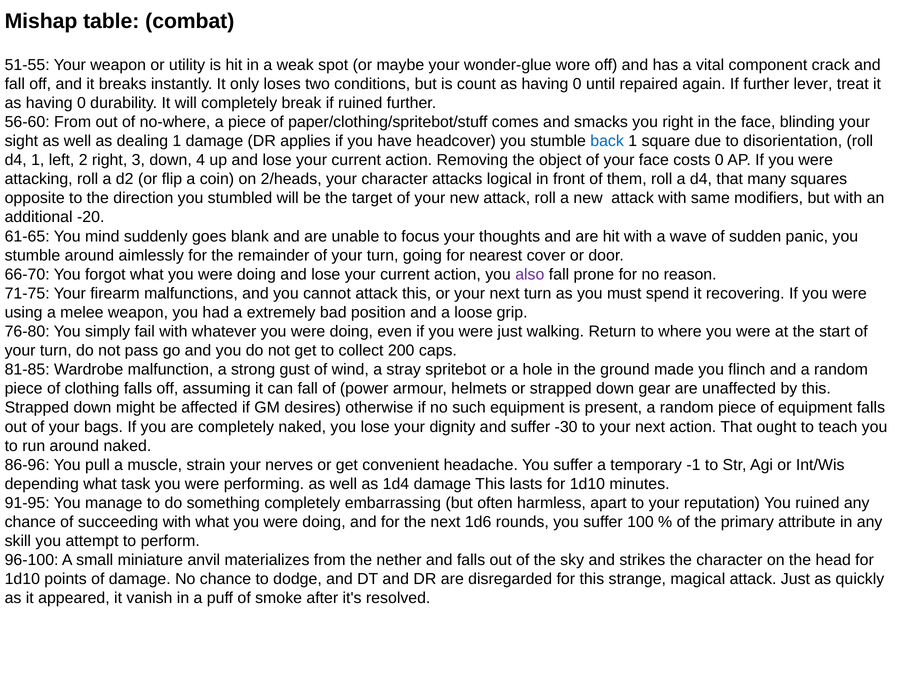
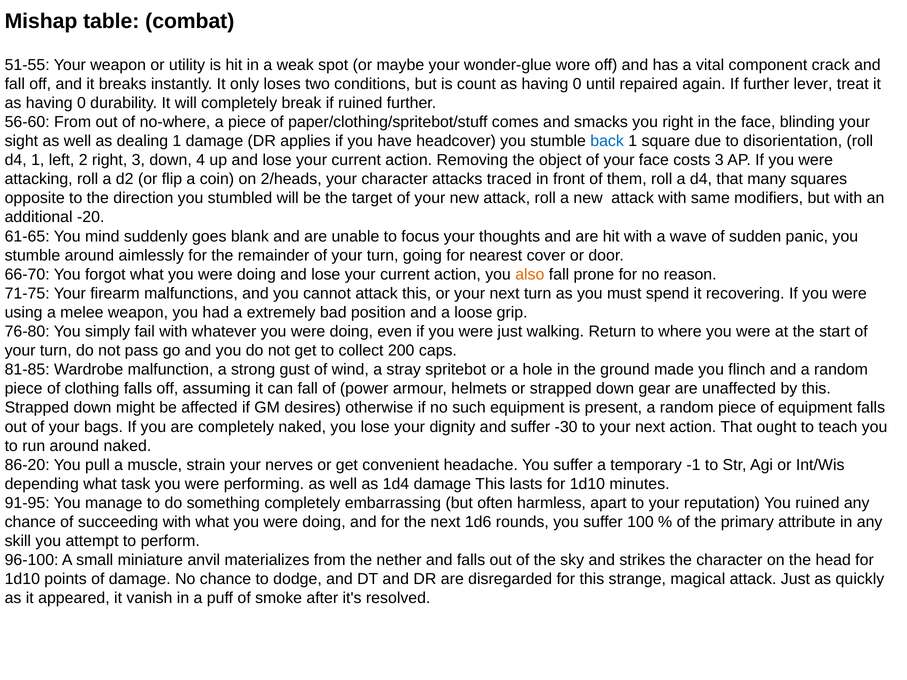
costs 0: 0 -> 3 (719, 160)
logical: logical -> traced (509, 179)
also colour: purple -> orange (530, 274)
86-96: 86-96 -> 86-20 (27, 465)
